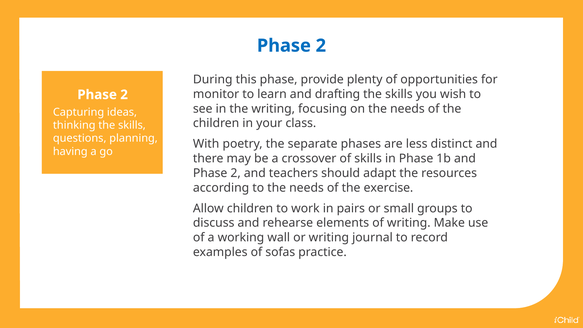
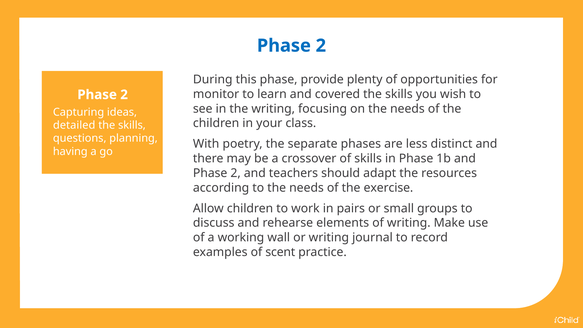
drafting: drafting -> covered (337, 94)
thinking: thinking -> detailed (74, 125)
sofas: sofas -> scent (280, 252)
